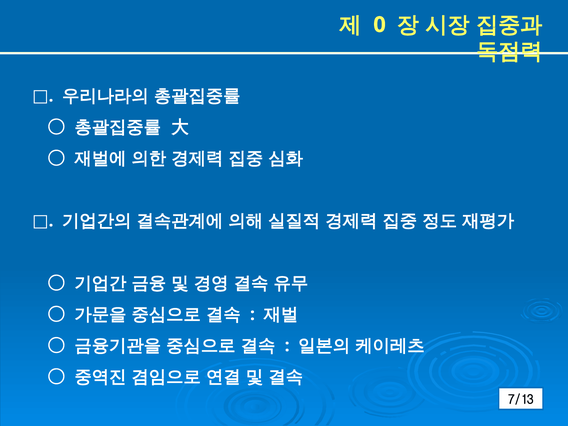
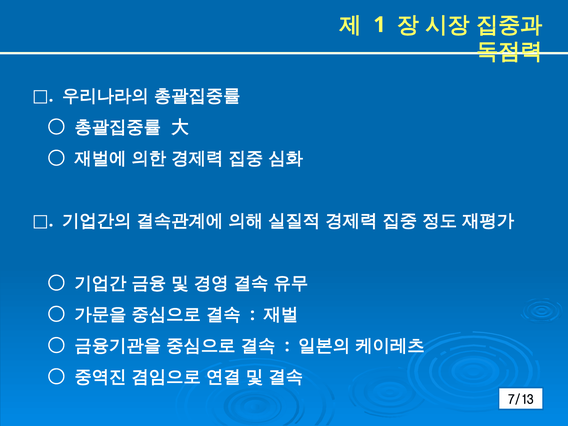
0: 0 -> 1 (380, 25)
